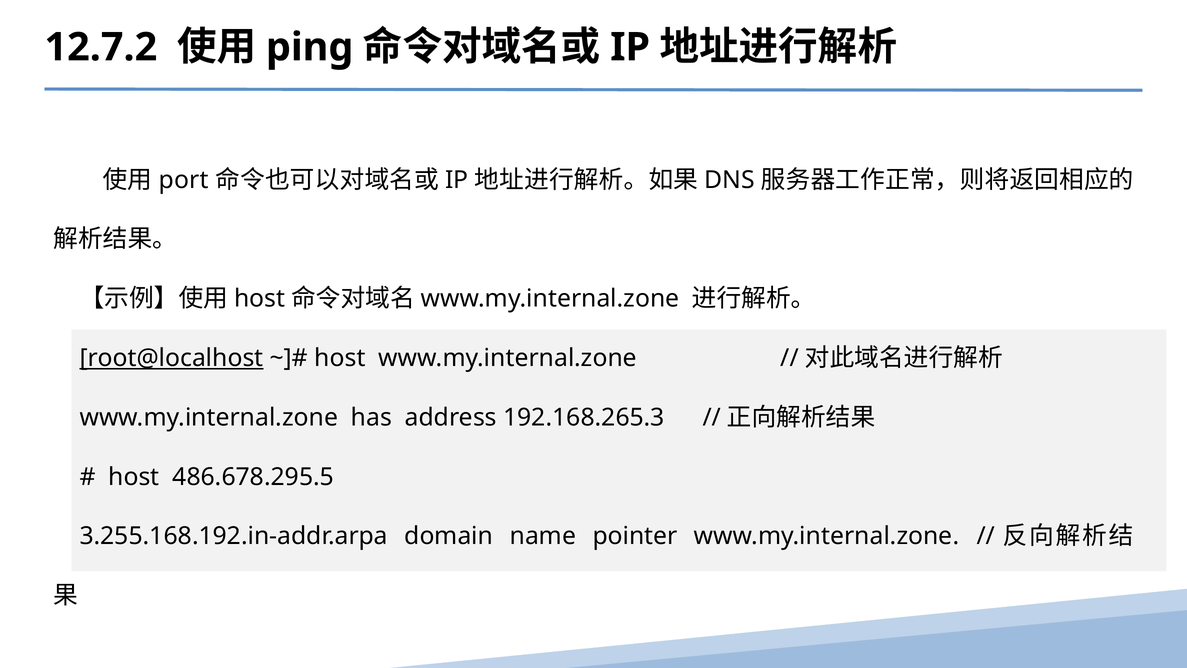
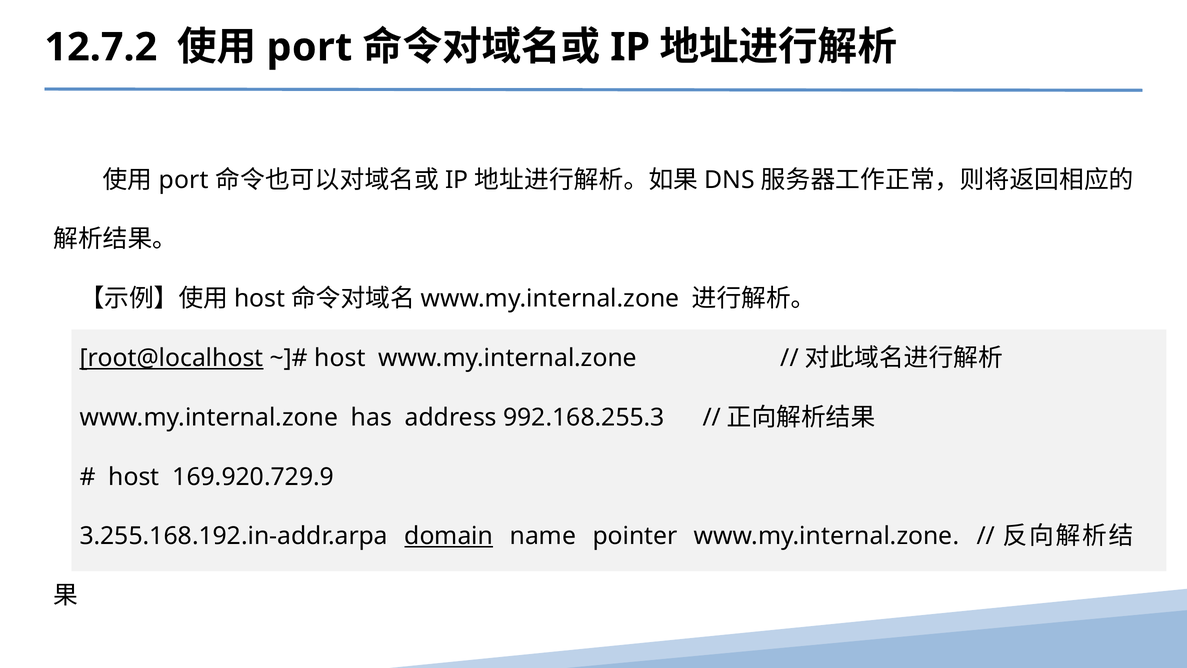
ping: ping -> port (309, 47)
192.168.265.3: 192.168.265.3 -> 992.168.255.3 (584, 417)
486.678.295.5: 486.678.295.5 -> 169.920.729.9 (253, 477)
domain underline: none -> present (449, 536)
